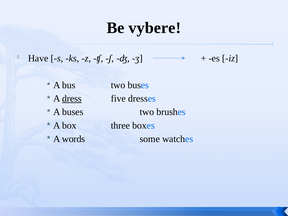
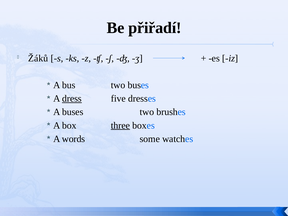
vybere: vybere -> přiřadí (155, 28)
Have: Have -> Žáků (38, 58)
three underline: none -> present (120, 125)
